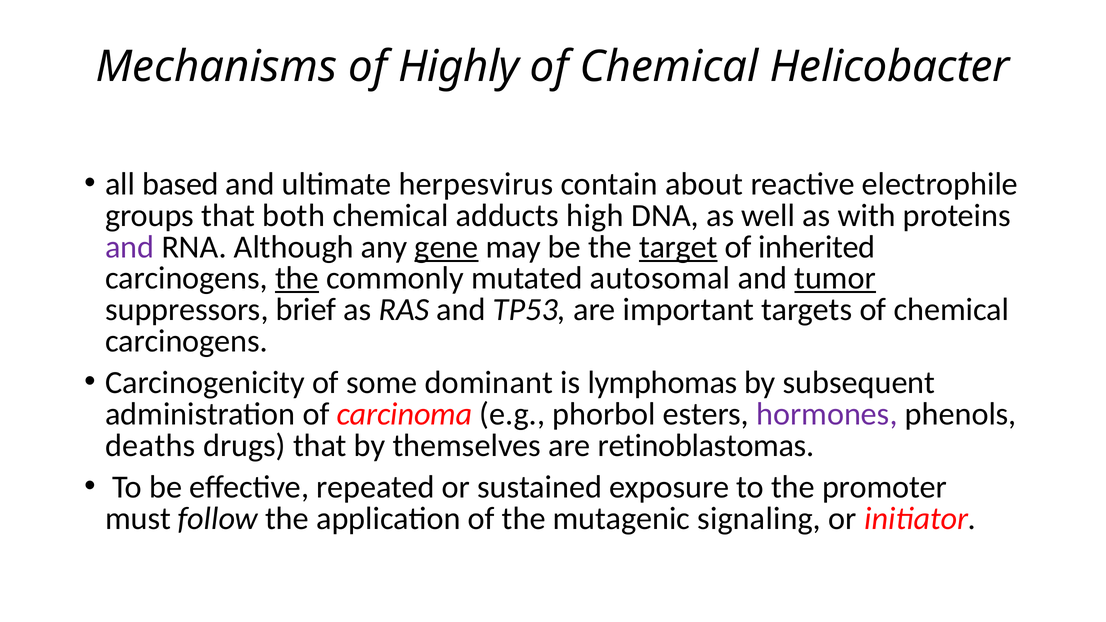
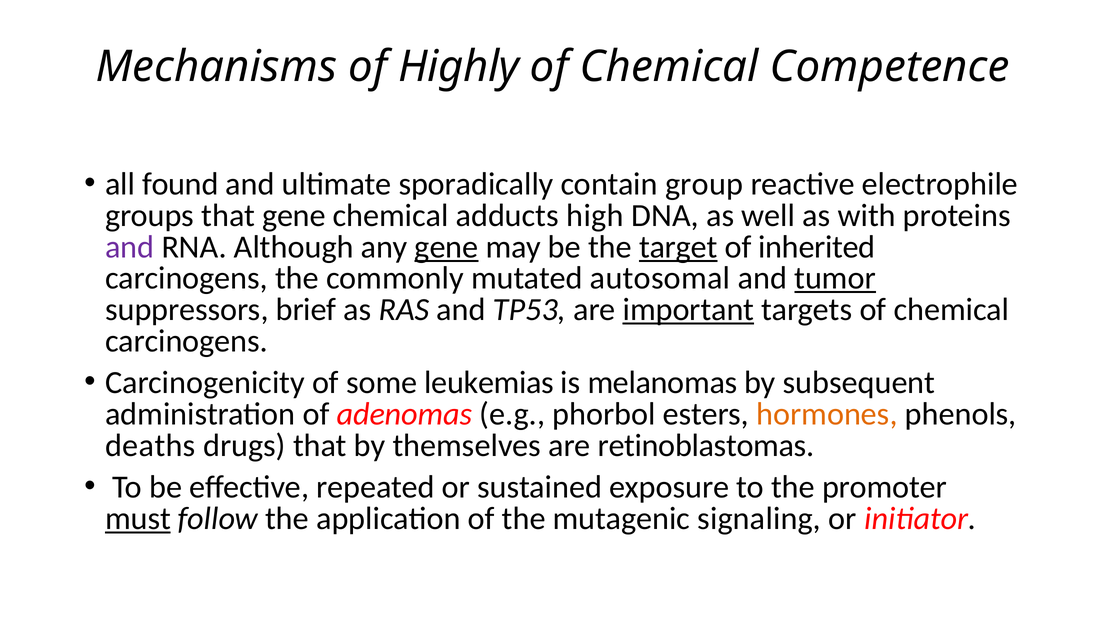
Helicobacter: Helicobacter -> Competence (890, 67)
based: based -> found (180, 184)
herpesvirus: herpesvirus -> sporadically (476, 184)
about: about -> group (704, 184)
that both: both -> gene (294, 216)
the underline: present -> none (297, 278)
important underline: none -> present (688, 310)
dominant: dominant -> leukemias (489, 383)
lymphomas: lymphomas -> melanomas (662, 383)
carcinoma: carcinoma -> adenomas (405, 414)
hormones colour: purple -> orange (827, 414)
must underline: none -> present (138, 519)
